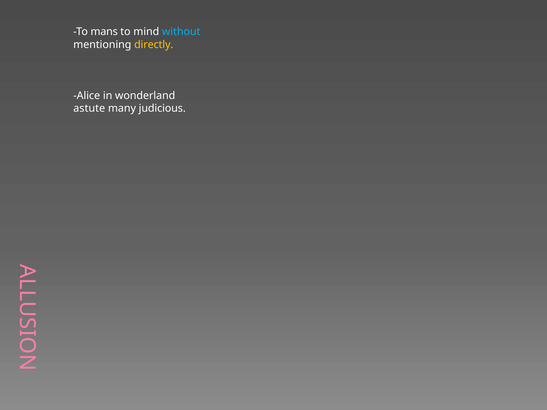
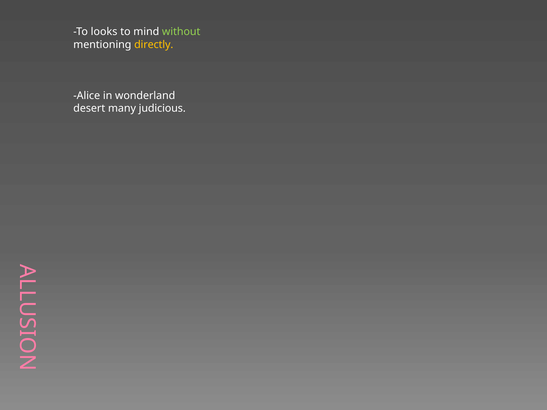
mans: mans -> looks (104, 32)
without colour: light blue -> light green (181, 32)
astute: astute -> desert (89, 108)
